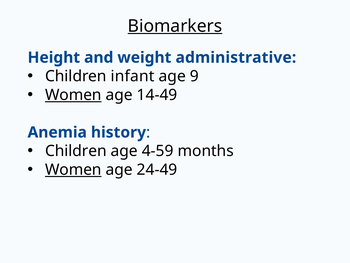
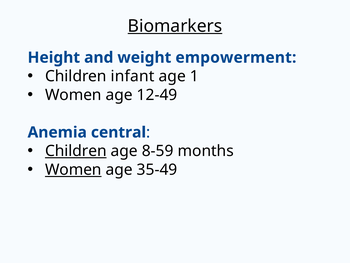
administrative: administrative -> empowerment (236, 57)
9: 9 -> 1 (194, 76)
Women underline: present -> none (73, 95)
14-49: 14-49 -> 12-49 (157, 95)
history: history -> central (118, 132)
Children underline: none -> present (76, 151)
4-59: 4-59 -> 8-59 (158, 151)
24-49: 24-49 -> 35-49 (157, 169)
